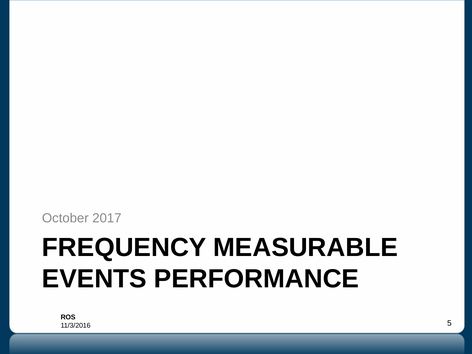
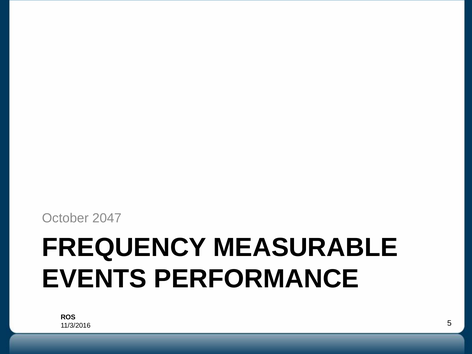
2017: 2017 -> 2047 (107, 218)
